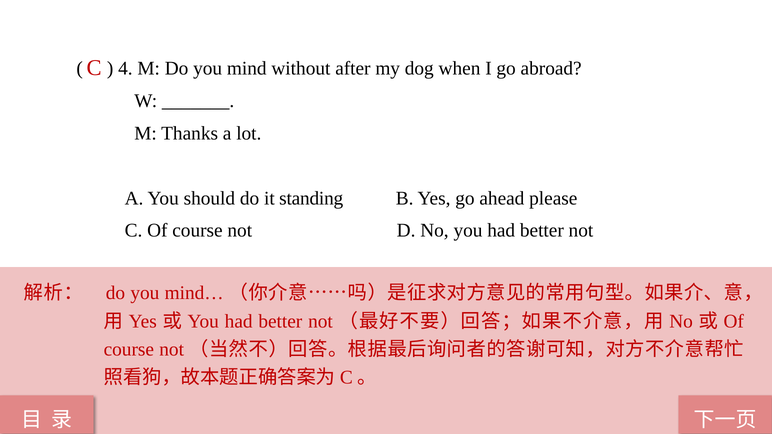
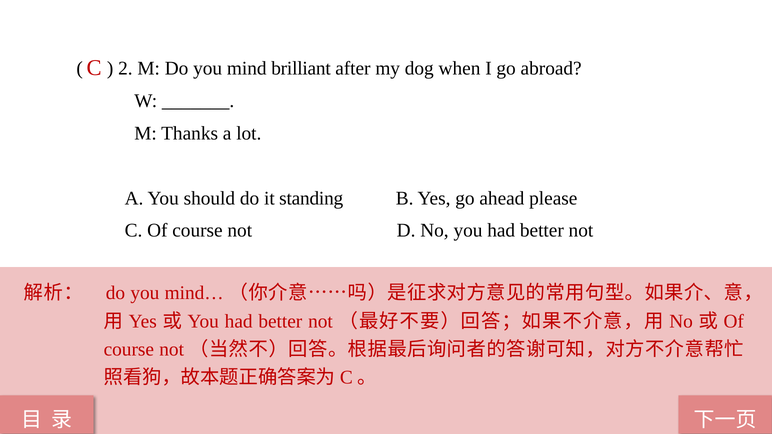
4: 4 -> 2 (125, 69)
without: without -> brilliant (301, 69)
